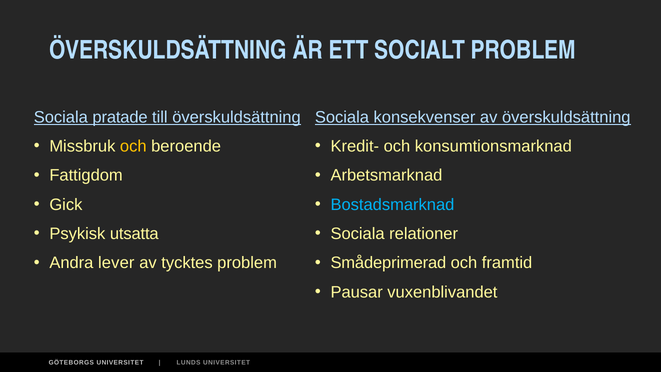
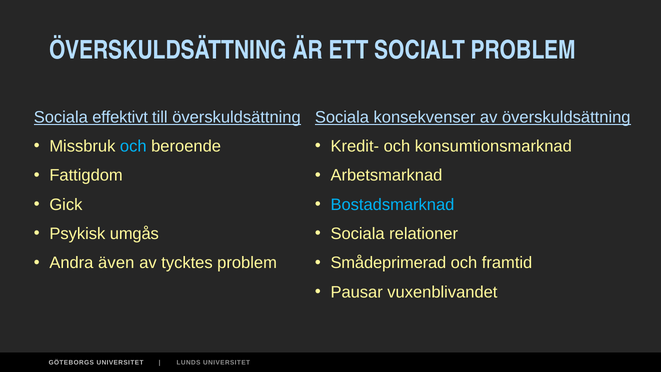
pratade: pratade -> effektivt (120, 117)
och colour: yellow -> light blue (133, 146)
utsatta: utsatta -> umgås (134, 234)
lever: lever -> även (116, 263)
